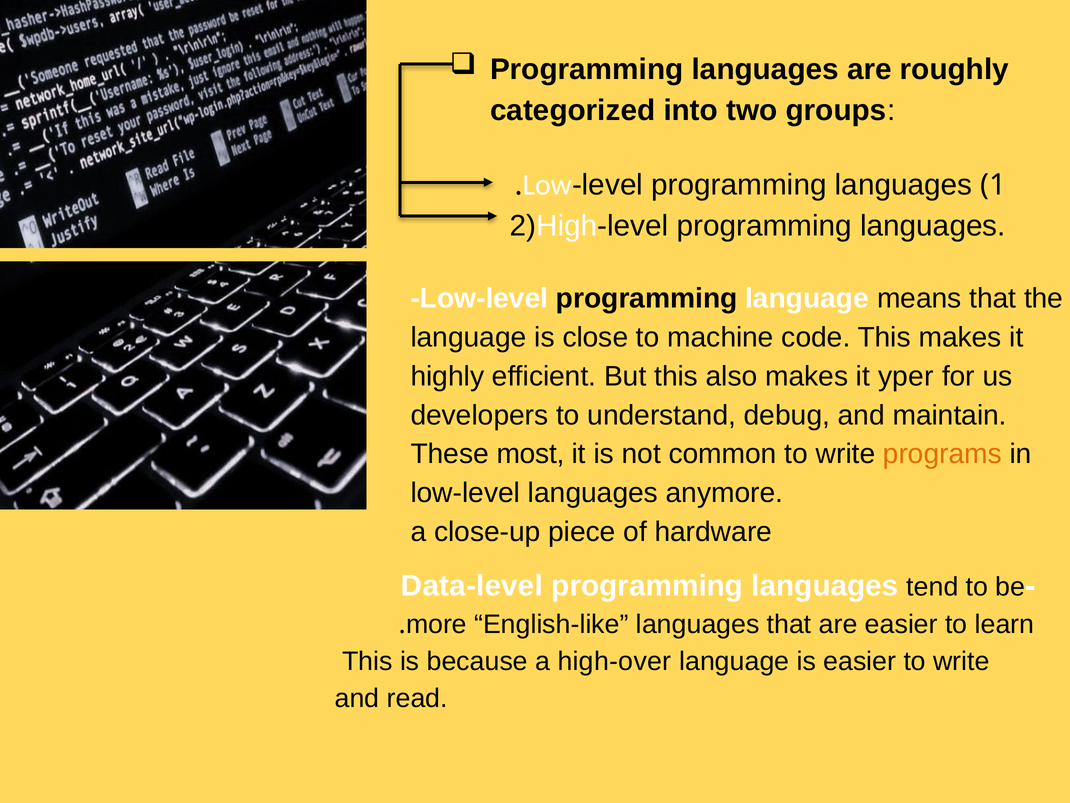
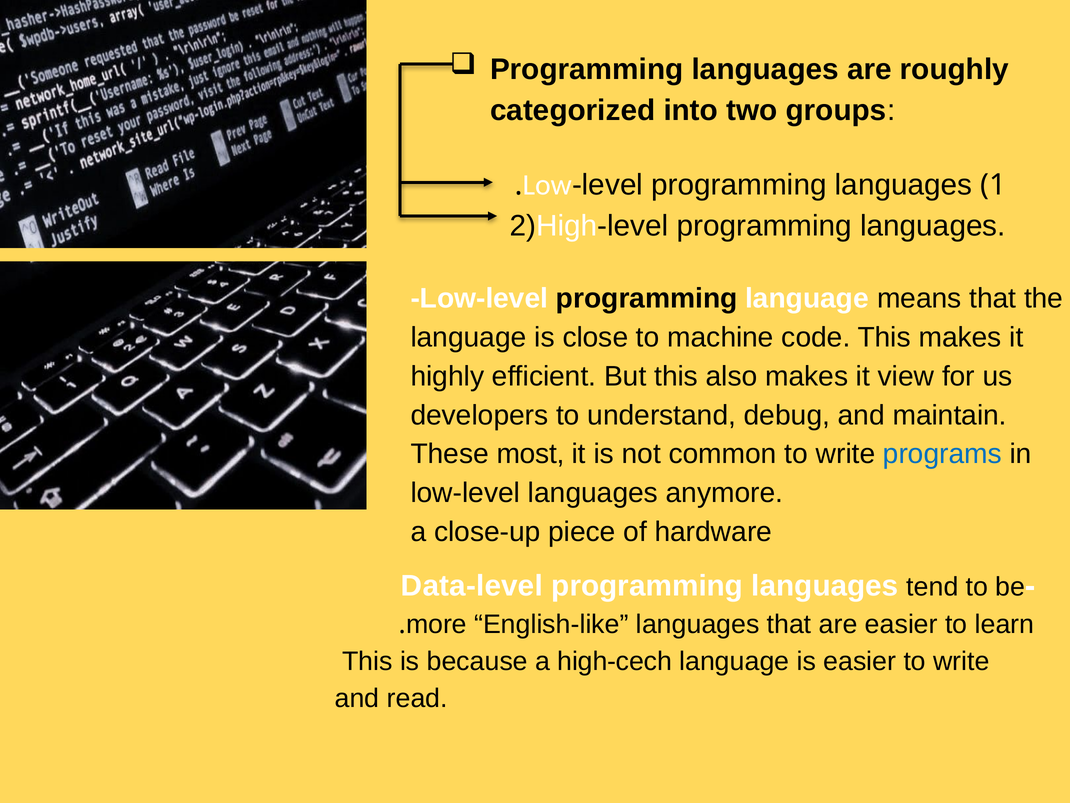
yper: yper -> view (906, 376)
programs colour: orange -> blue (942, 454)
high-over: high-over -> high-cech (615, 661)
